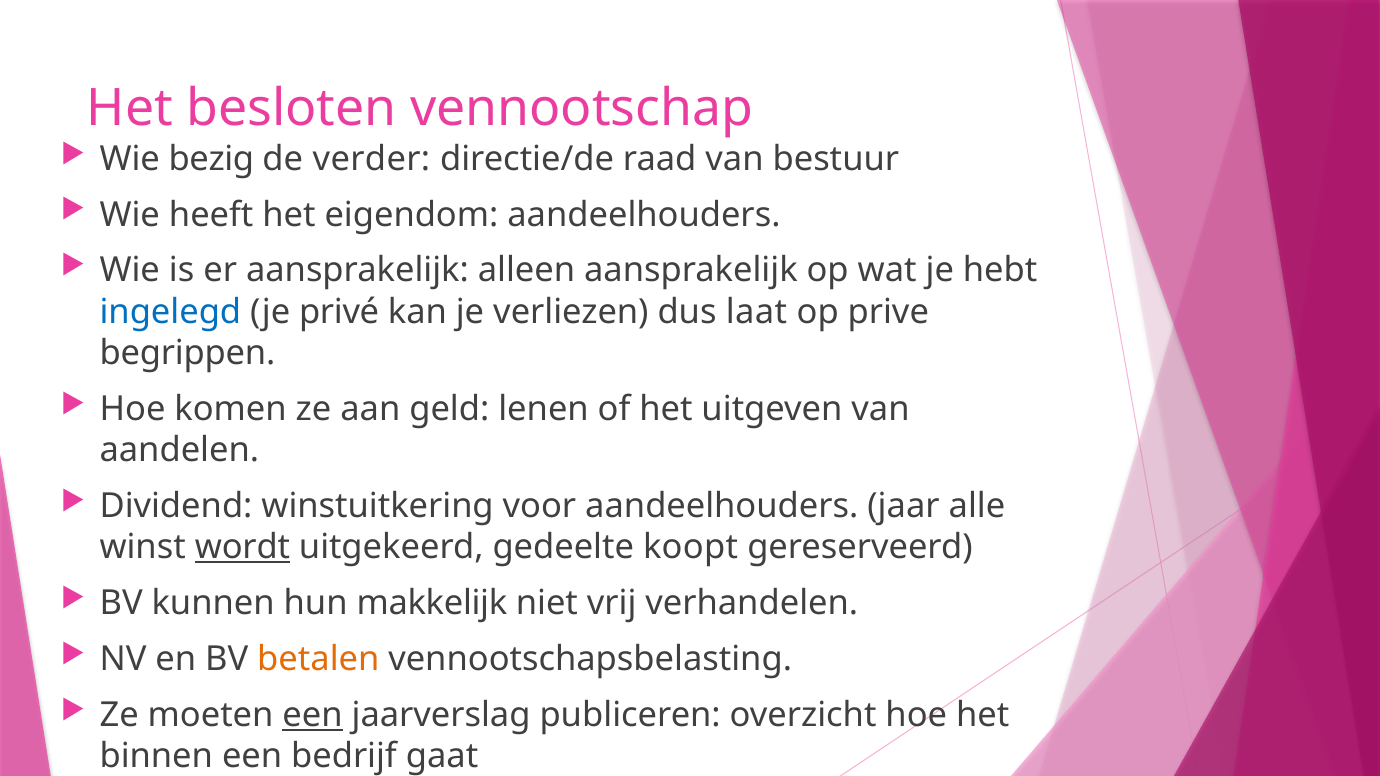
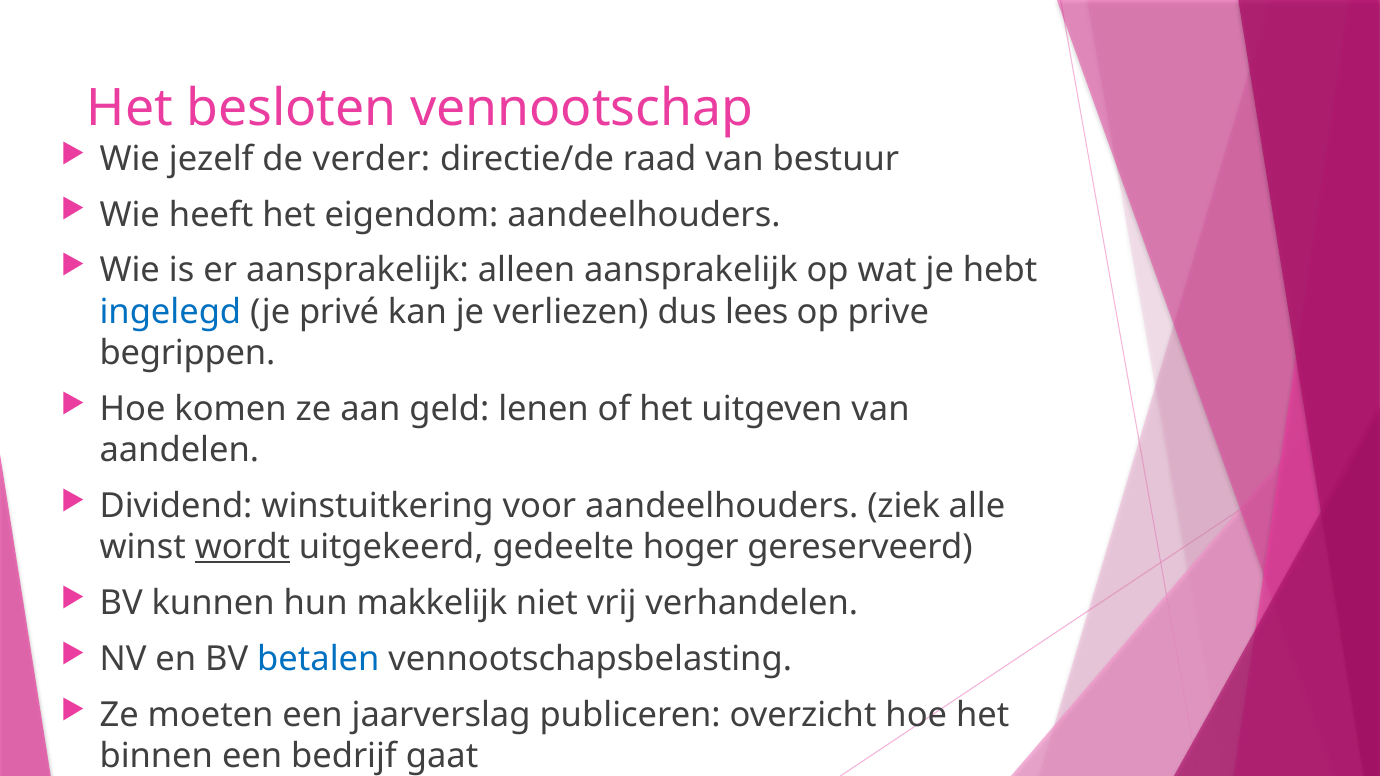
bezig: bezig -> jezelf (211, 159)
laat: laat -> lees (757, 312)
jaar: jaar -> ziek (904, 506)
koopt: koopt -> hoger (691, 548)
betalen colour: orange -> blue (318, 659)
een underline: present -> none (313, 715)
